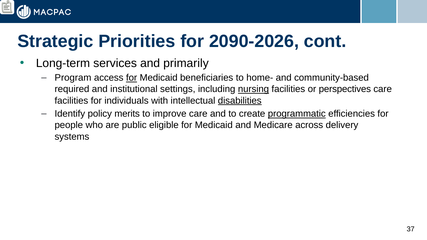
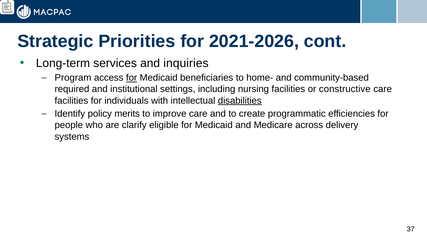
2090-2026: 2090-2026 -> 2021-2026 (254, 41)
primarily: primarily -> inquiries (186, 63)
nursing underline: present -> none (253, 89)
perspectives: perspectives -> constructive (345, 89)
programmatic underline: present -> none (297, 114)
public: public -> clarify (134, 125)
